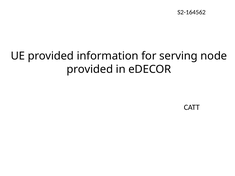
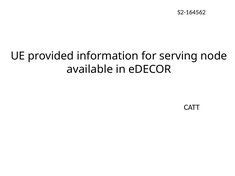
provided: provided -> available (90, 69)
